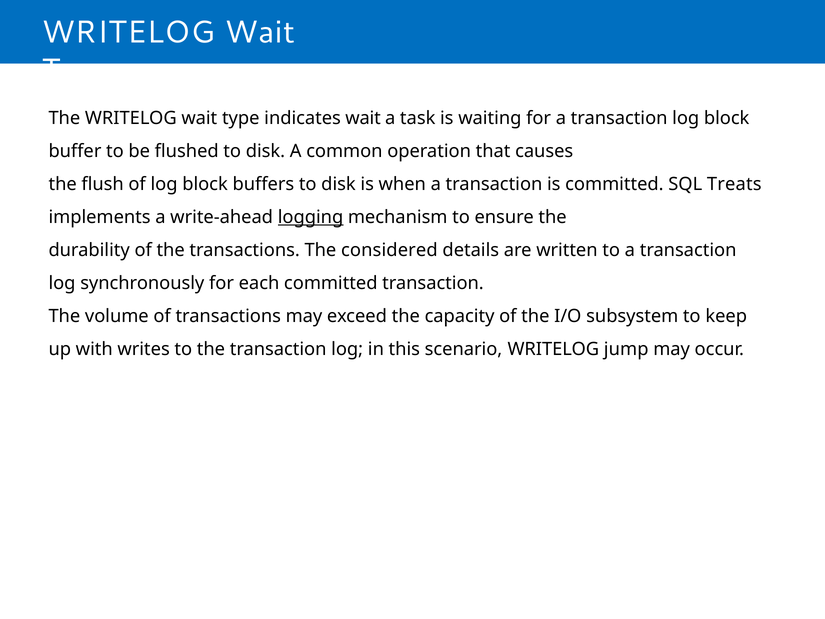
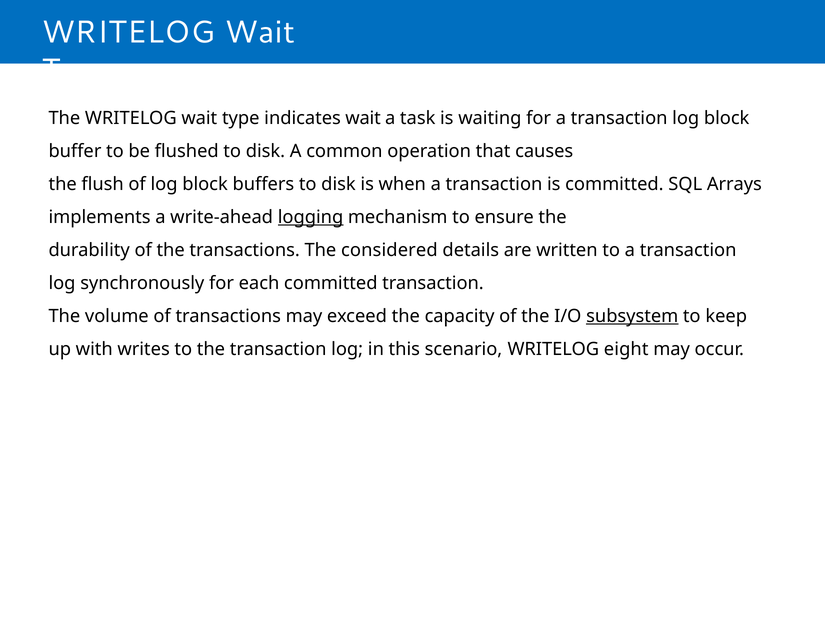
Treats: Treats -> Arrays (734, 184)
subsystem underline: none -> present (632, 316)
jump: jump -> eight (626, 349)
